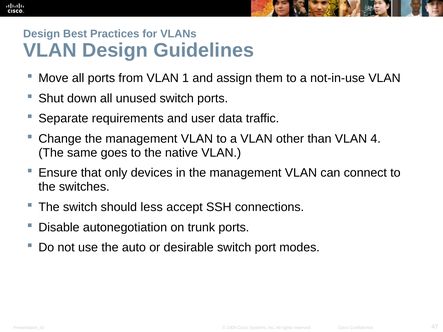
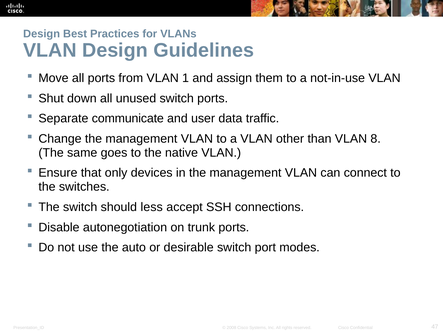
requirements: requirements -> communicate (128, 119)
4: 4 -> 8 (376, 139)
